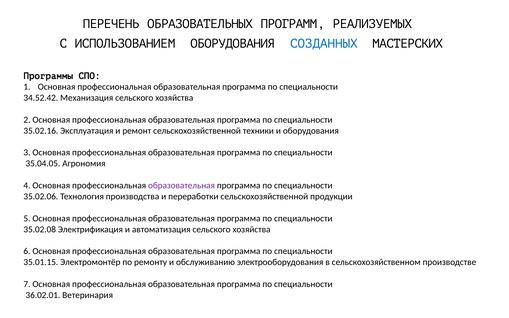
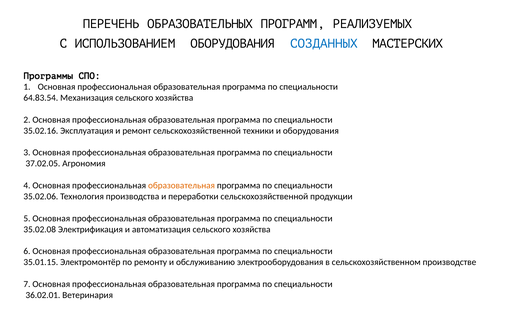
34.52.42: 34.52.42 -> 64.83.54 (41, 98)
35.04.05: 35.04.05 -> 37.02.05 (43, 164)
образовательная colour: purple -> orange (182, 186)
